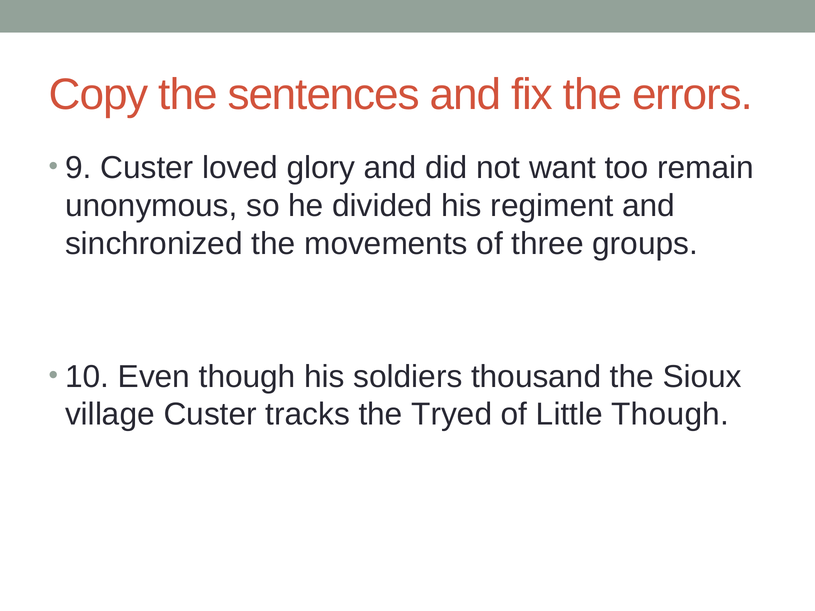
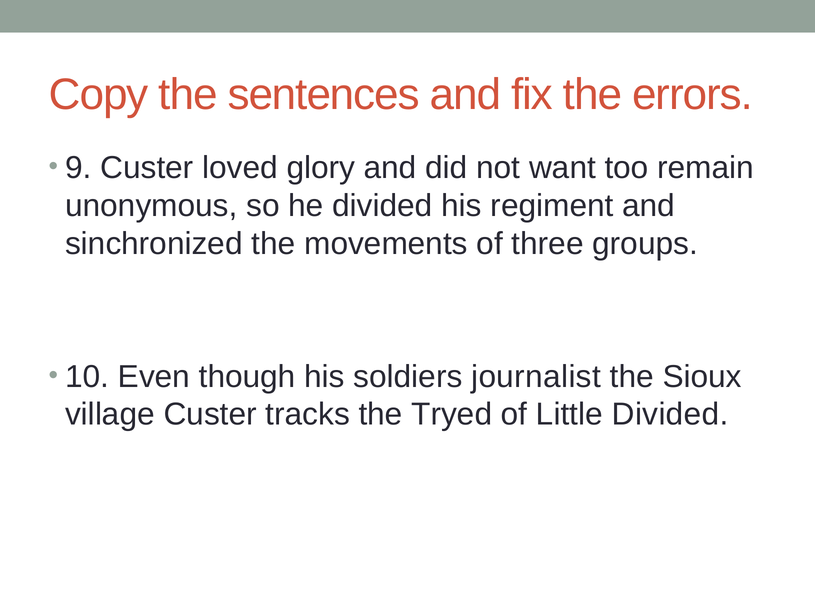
thousand: thousand -> journalist (536, 377)
Little Though: Though -> Divided (670, 415)
